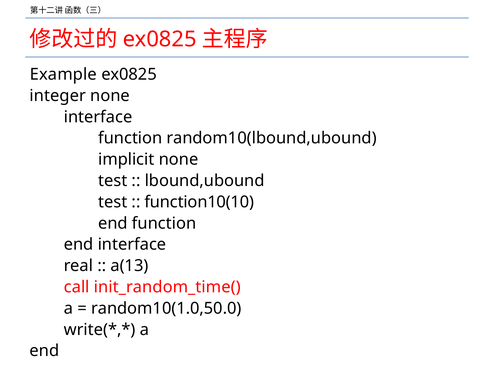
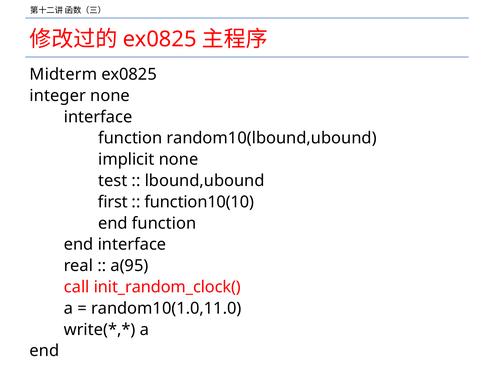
Example: Example -> Midterm (63, 74)
test: test -> first (113, 202)
a(13: a(13 -> a(95 (129, 265)
init_random_time(: init_random_time( -> init_random_clock( (167, 287)
random10(1.0,50.0: random10(1.0,50.0 -> random10(1.0,11.0 (166, 308)
